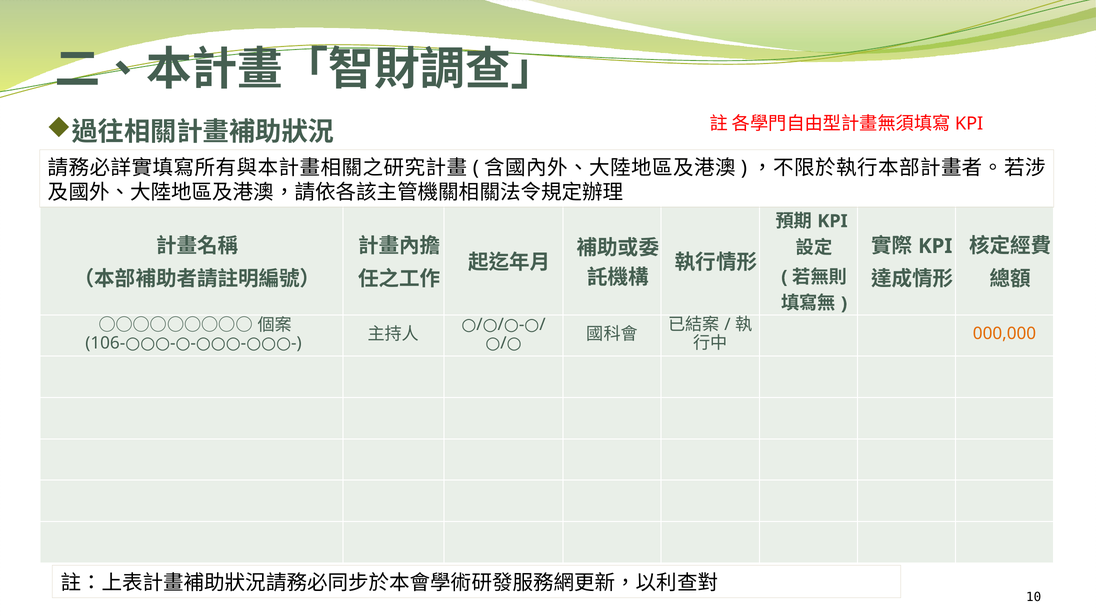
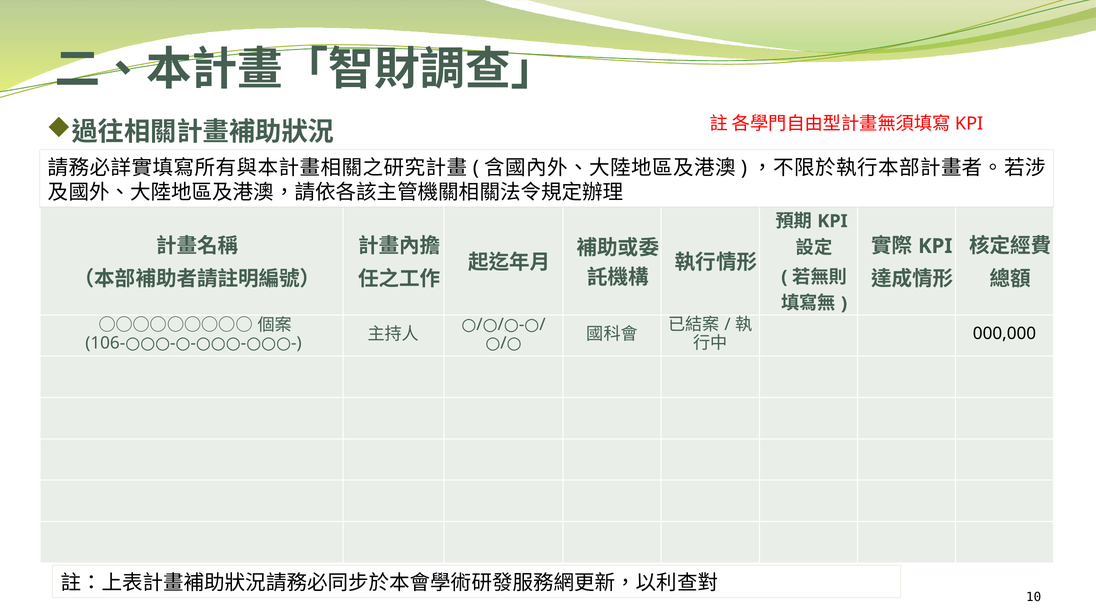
000,000 colour: orange -> black (1005, 334)
